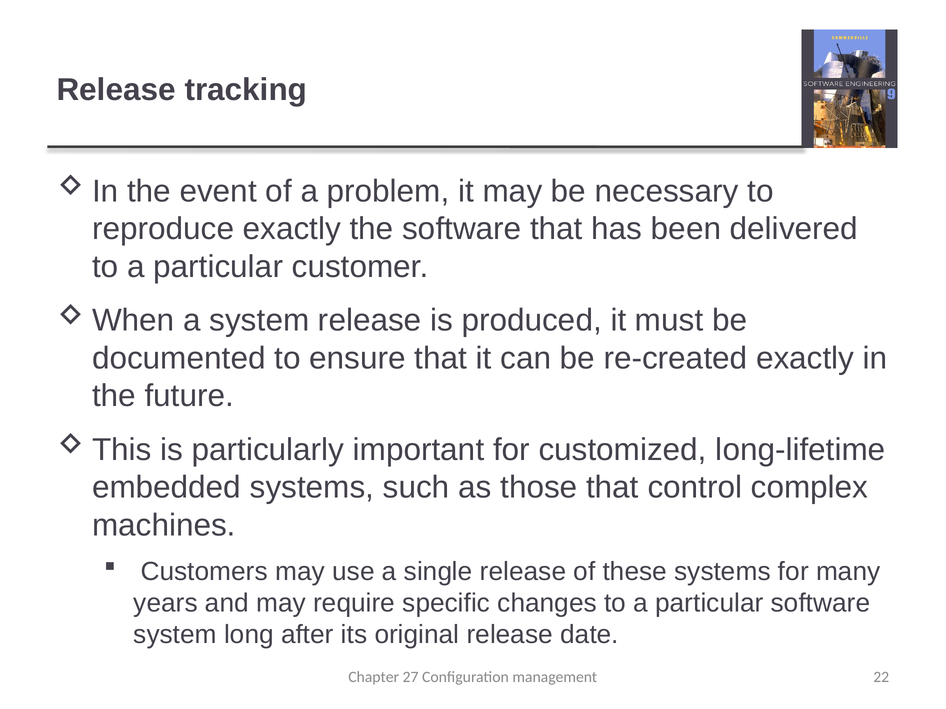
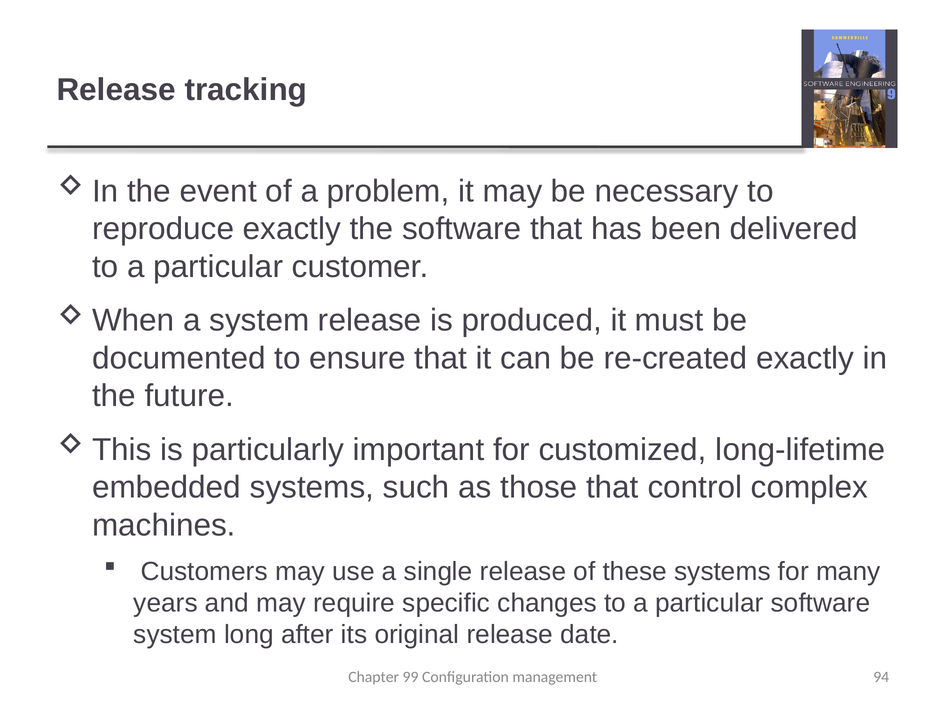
27: 27 -> 99 (411, 677)
22: 22 -> 94 (881, 677)
